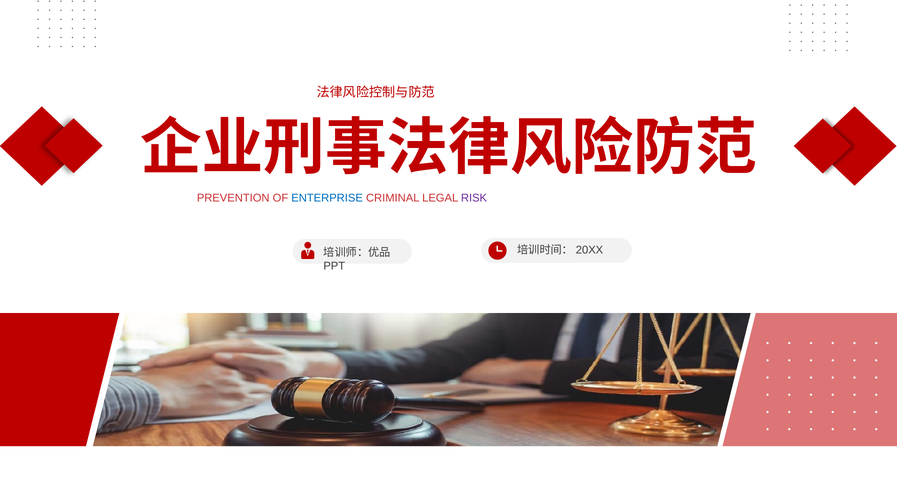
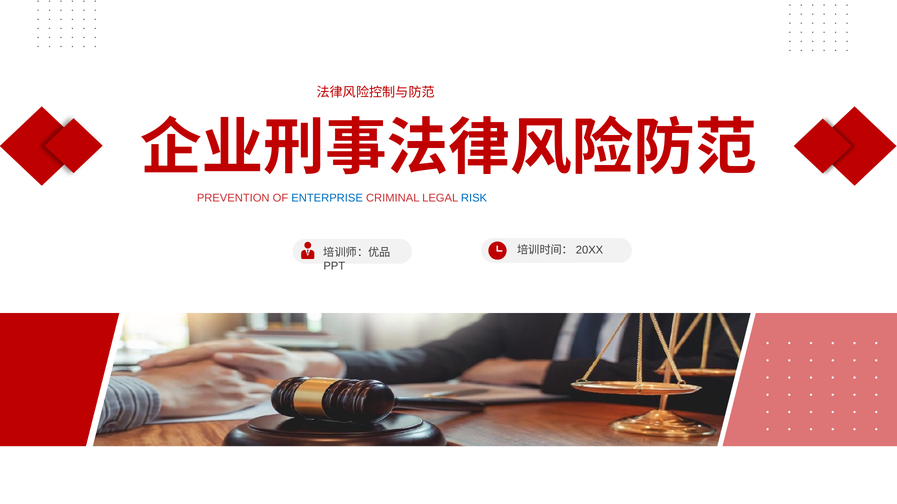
RISK colour: purple -> blue (474, 198)
